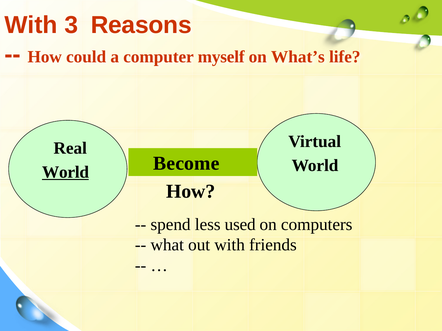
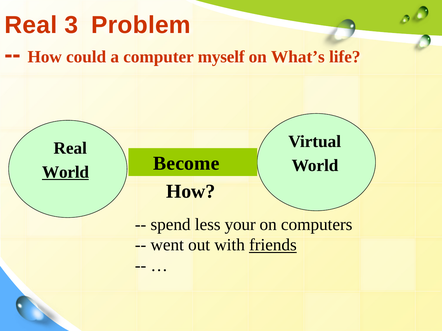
With: With -> Real (31, 25)
Reasons: Reasons -> Problem (141, 25)
used: used -> your (240, 225)
what: what -> went (167, 245)
friends underline: none -> present (273, 245)
